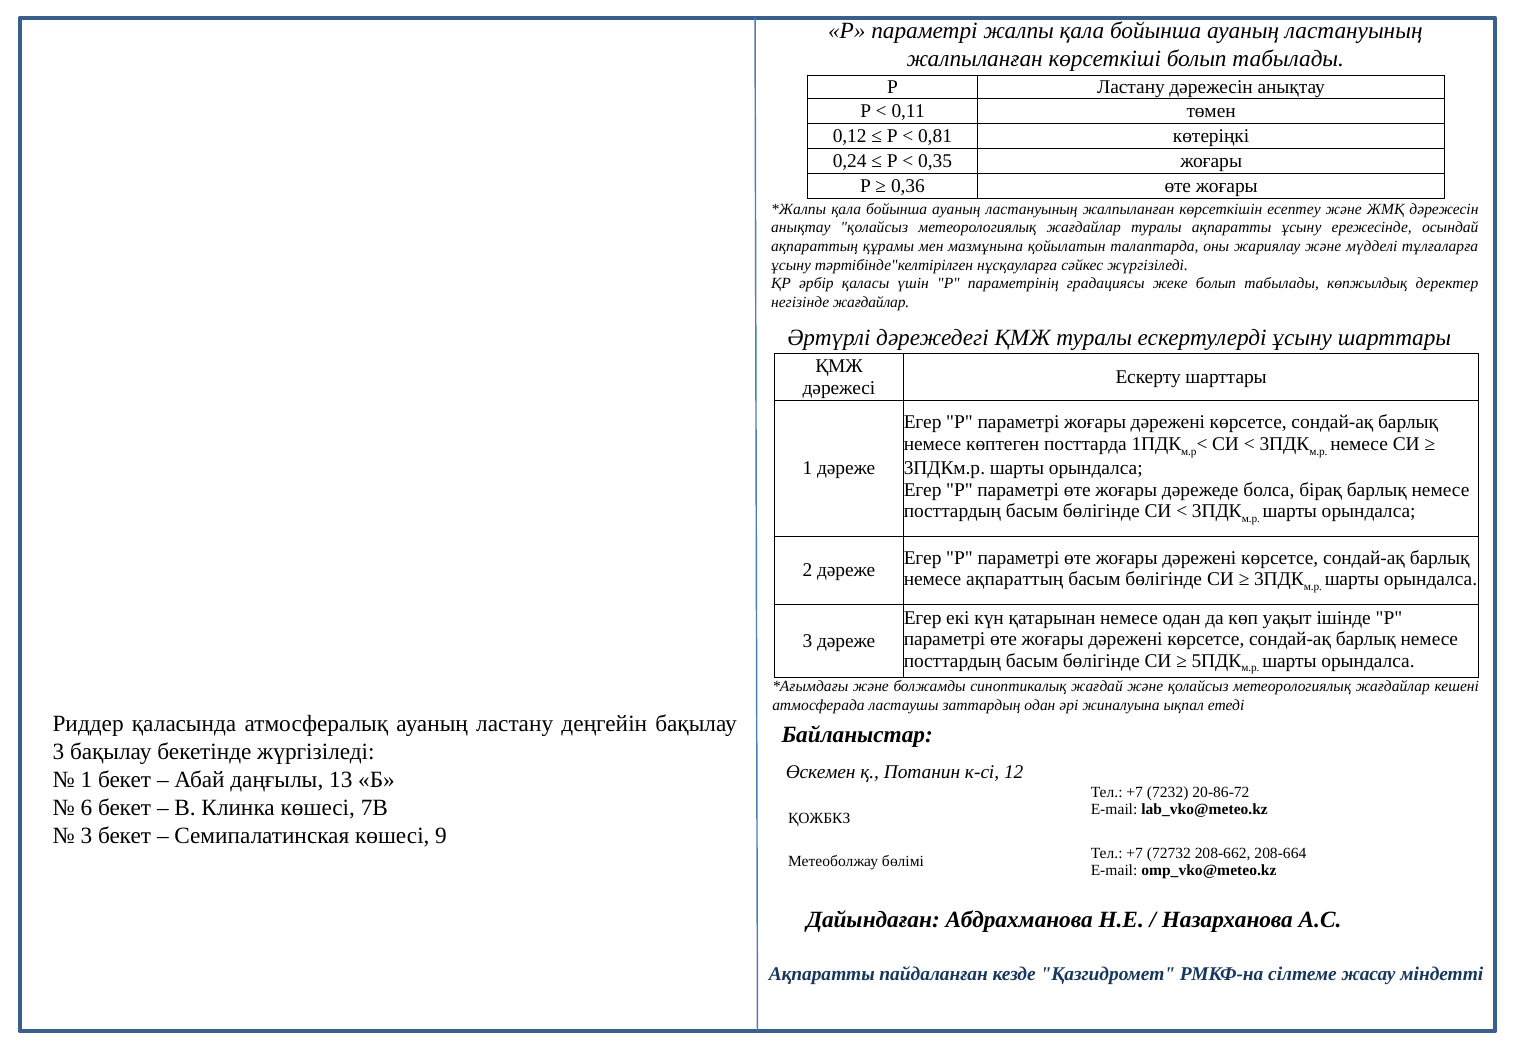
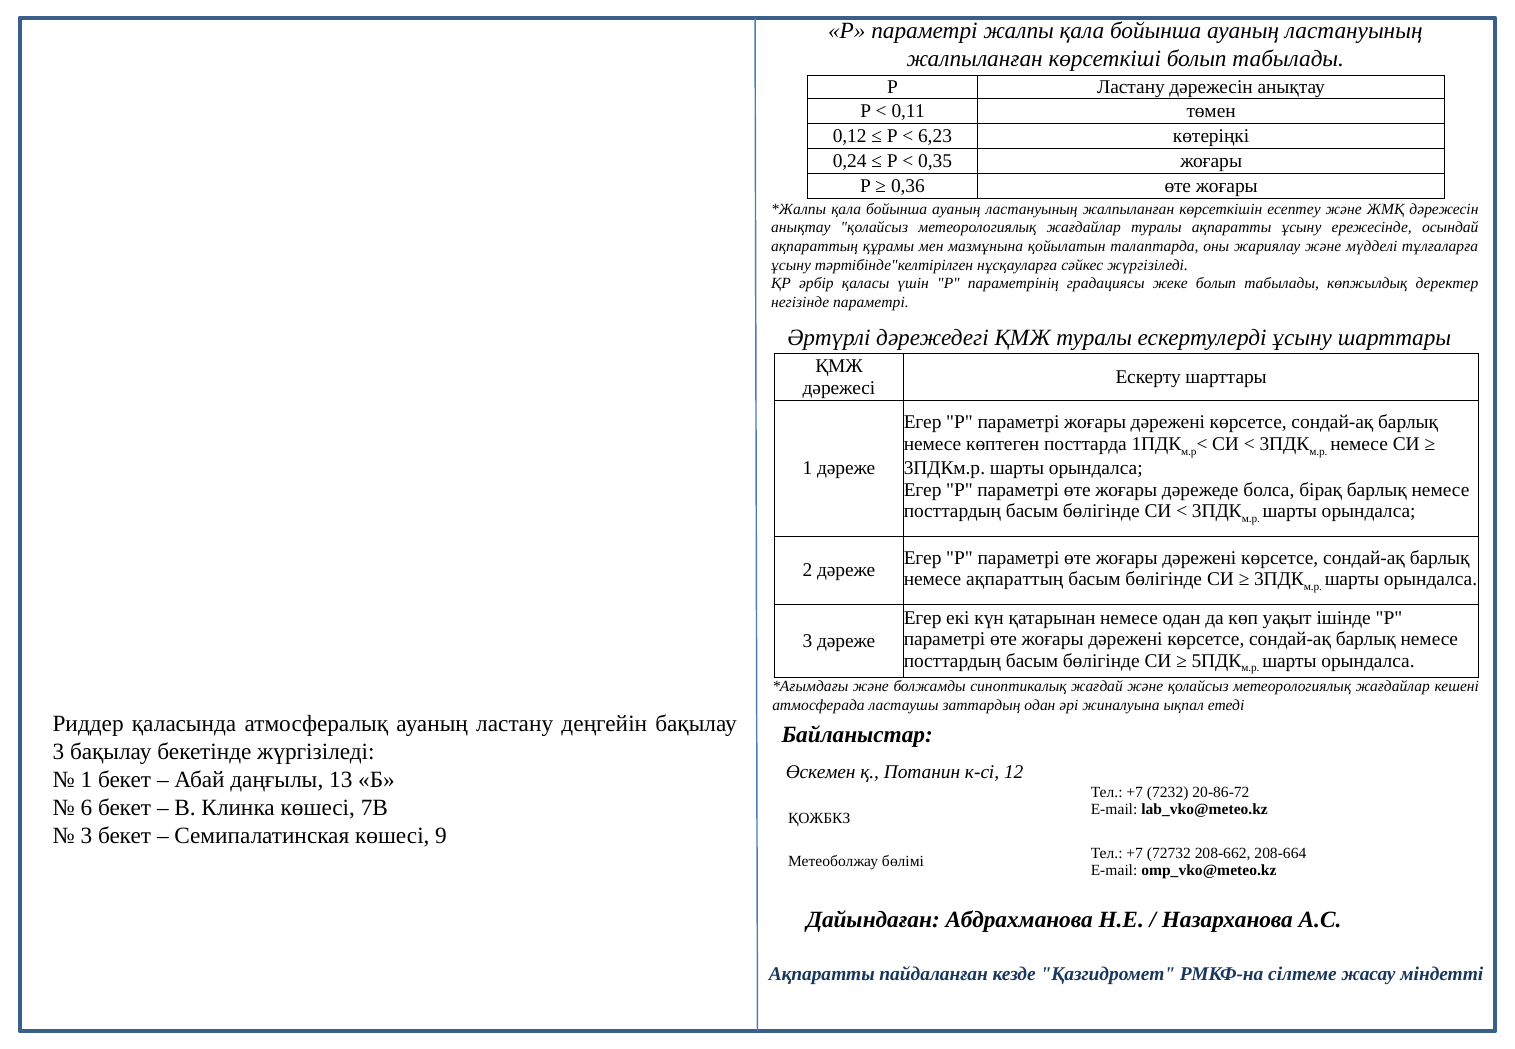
0,81: 0,81 -> 6,23 (935, 136)
негізінде жағдайлар: жағдайлар -> параметрі (871, 302)
